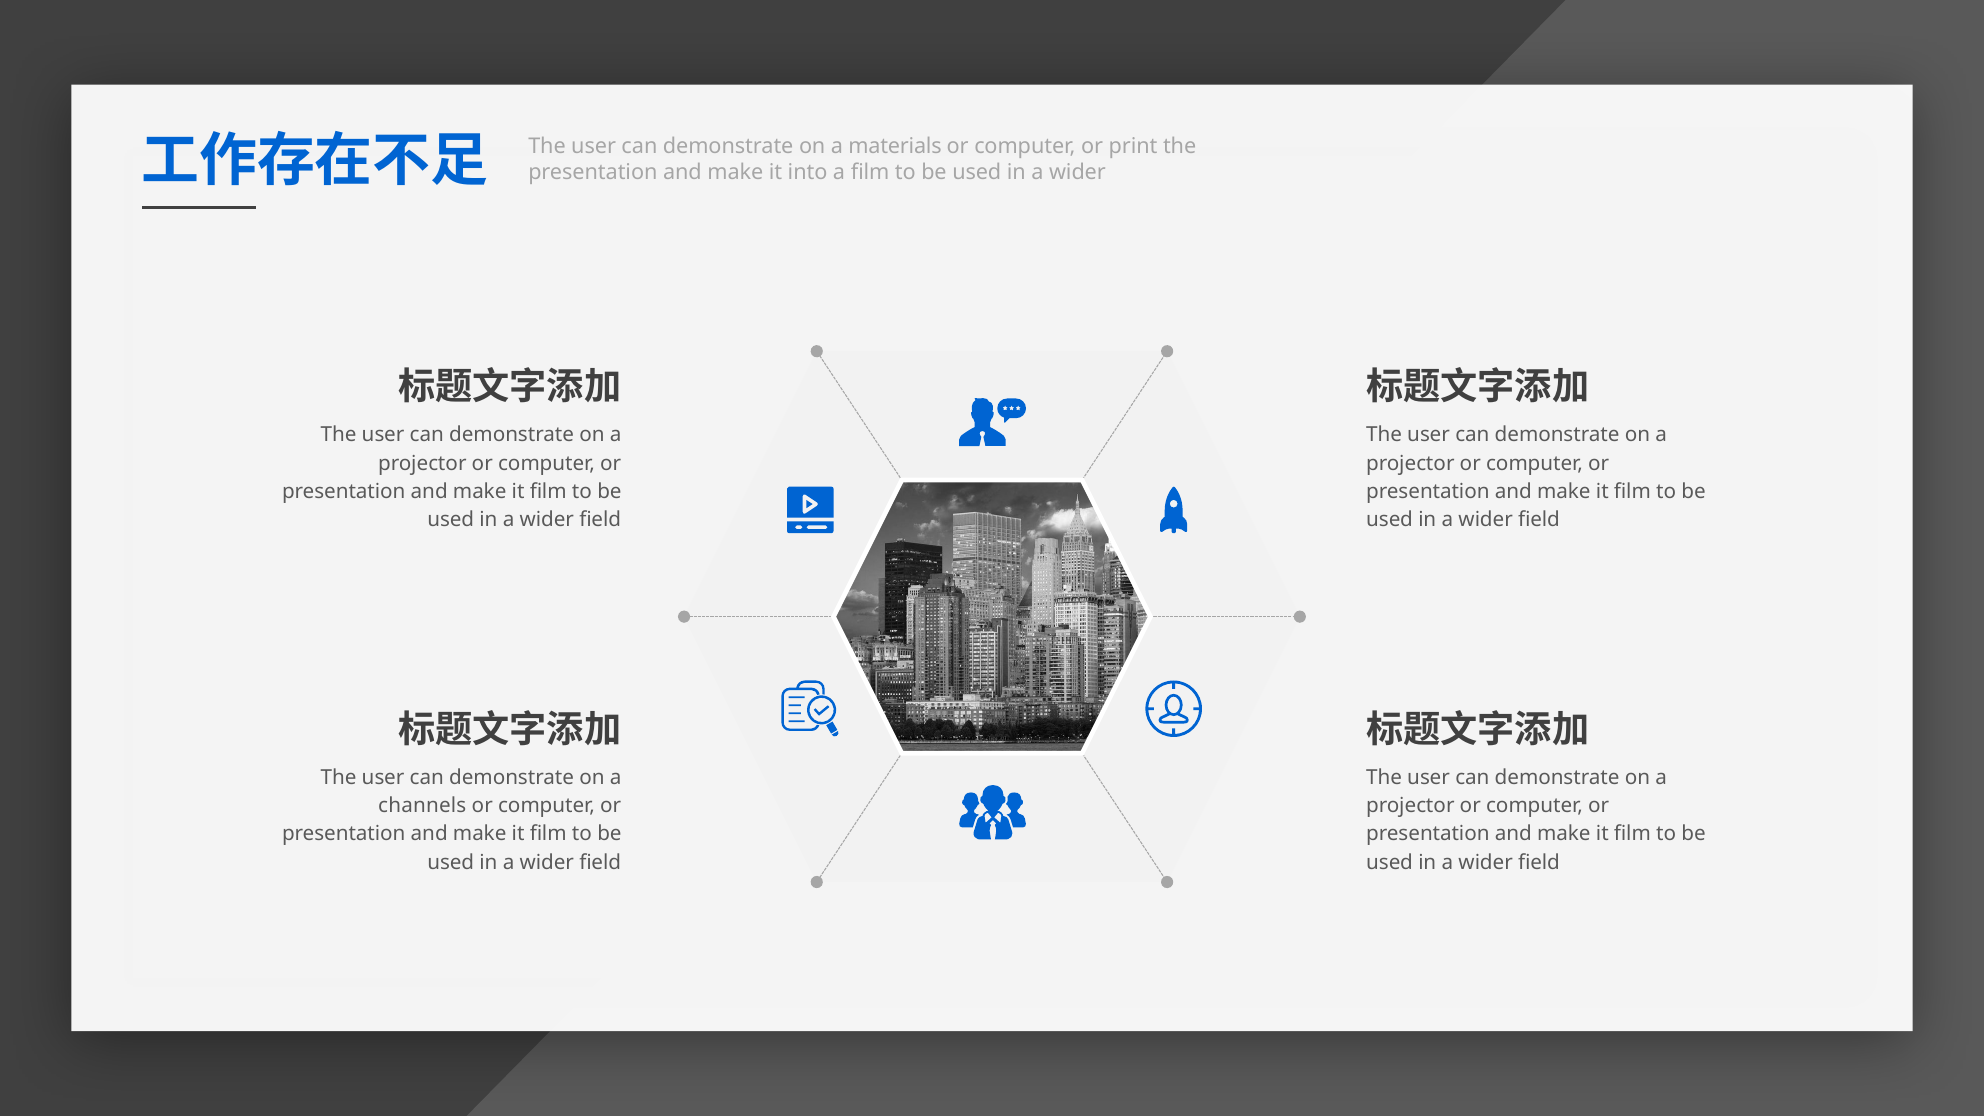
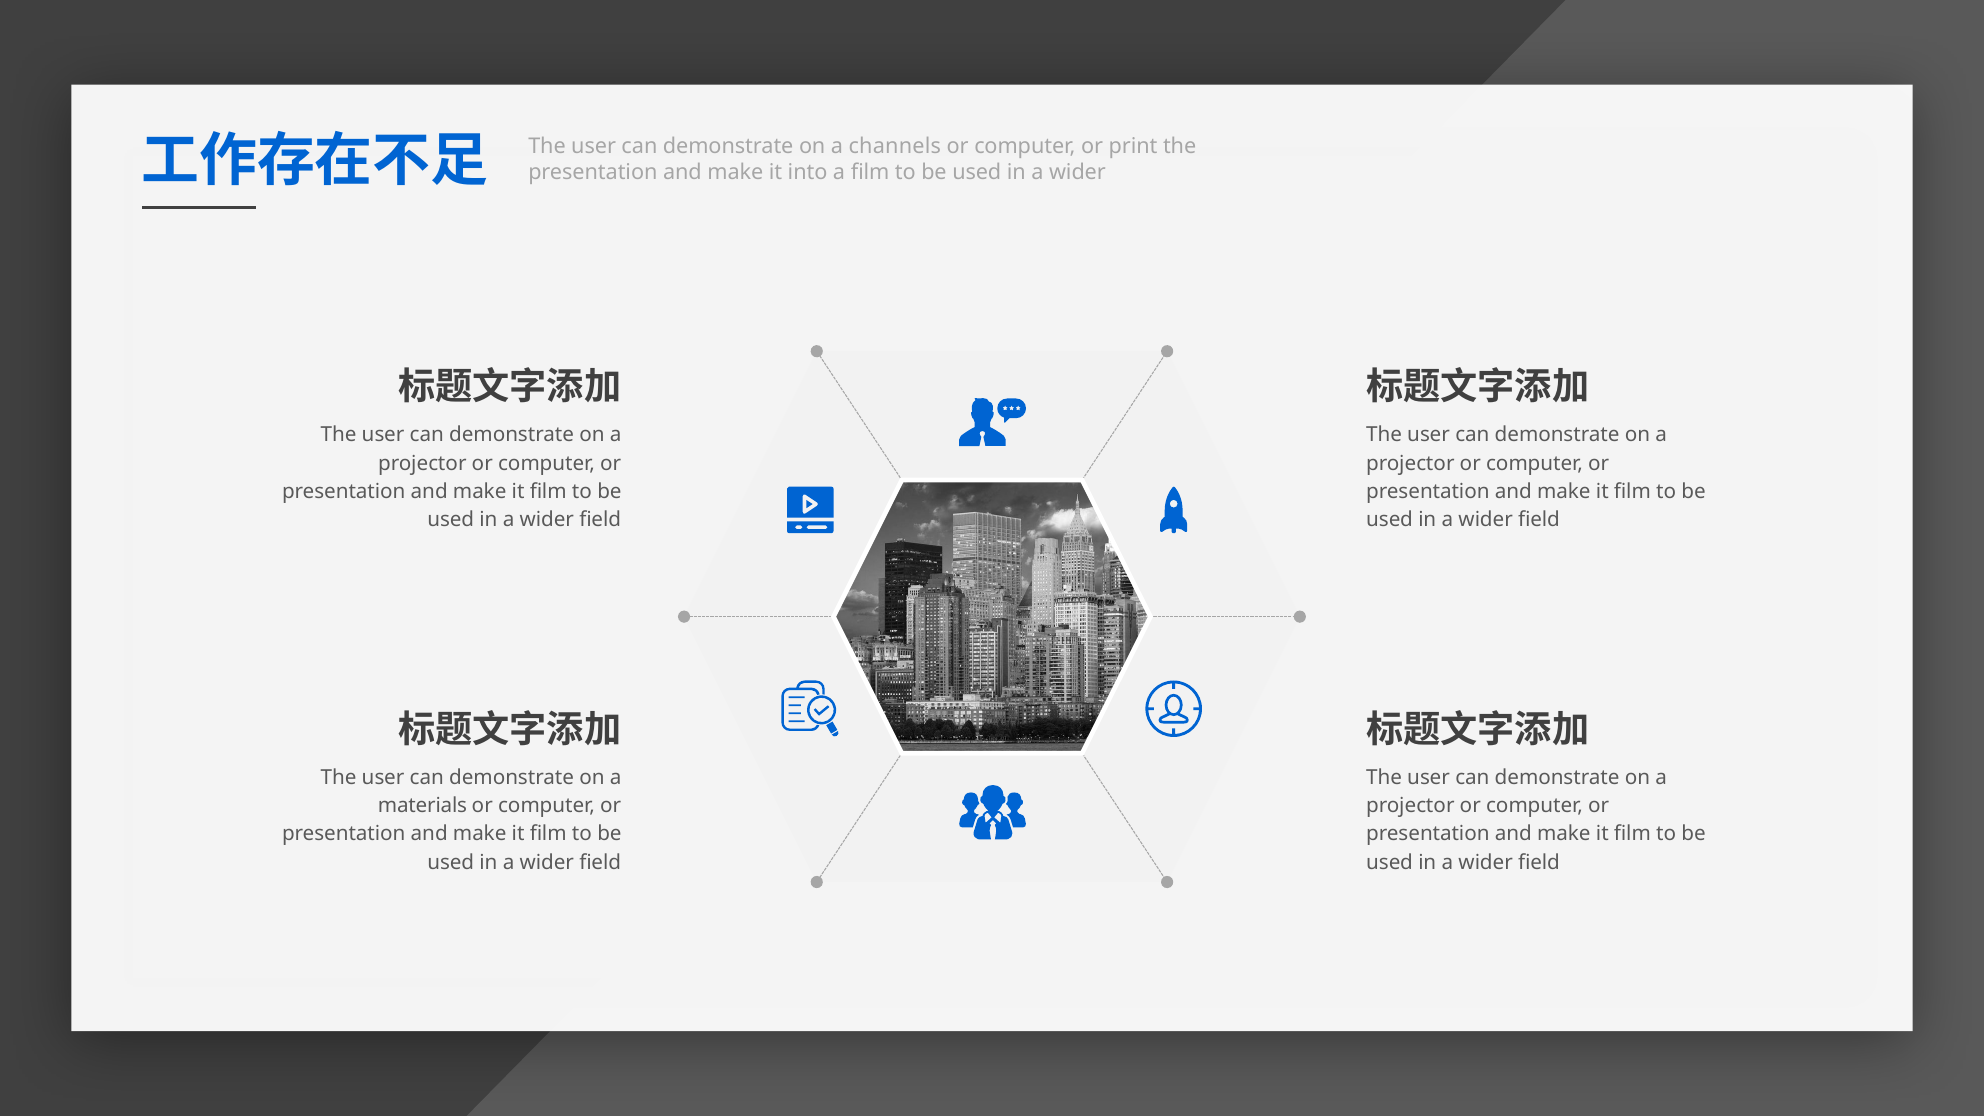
materials: materials -> channels (895, 146)
channels: channels -> materials (423, 806)
